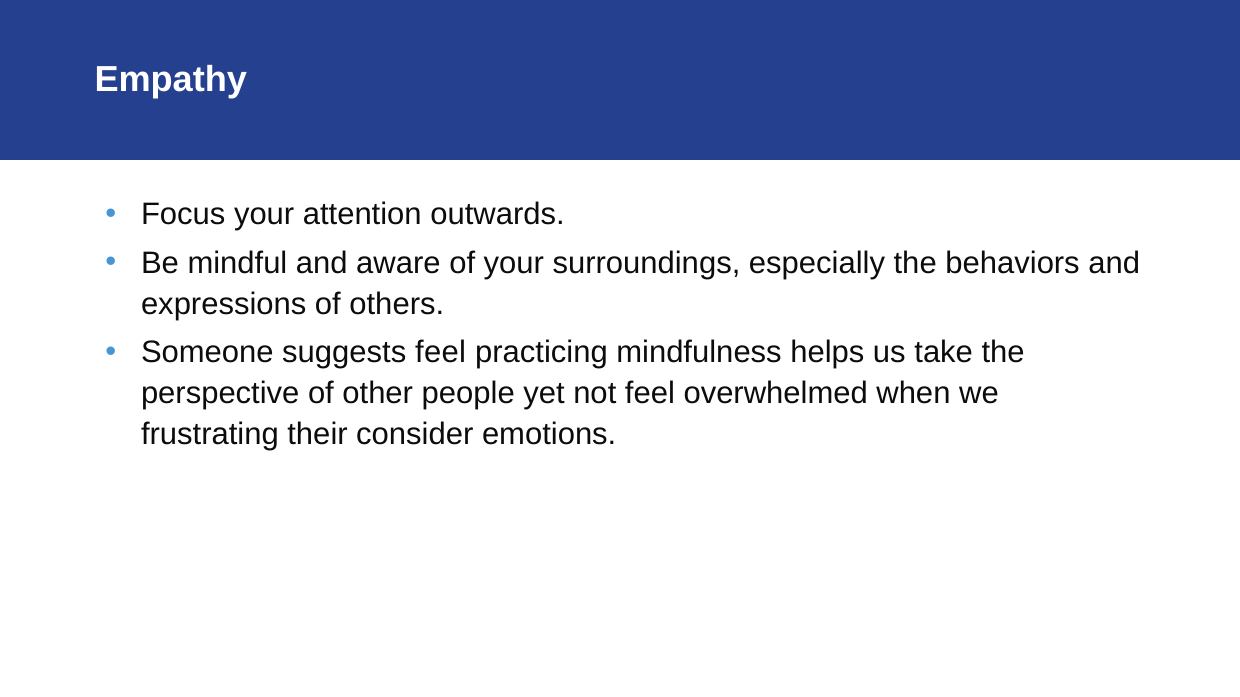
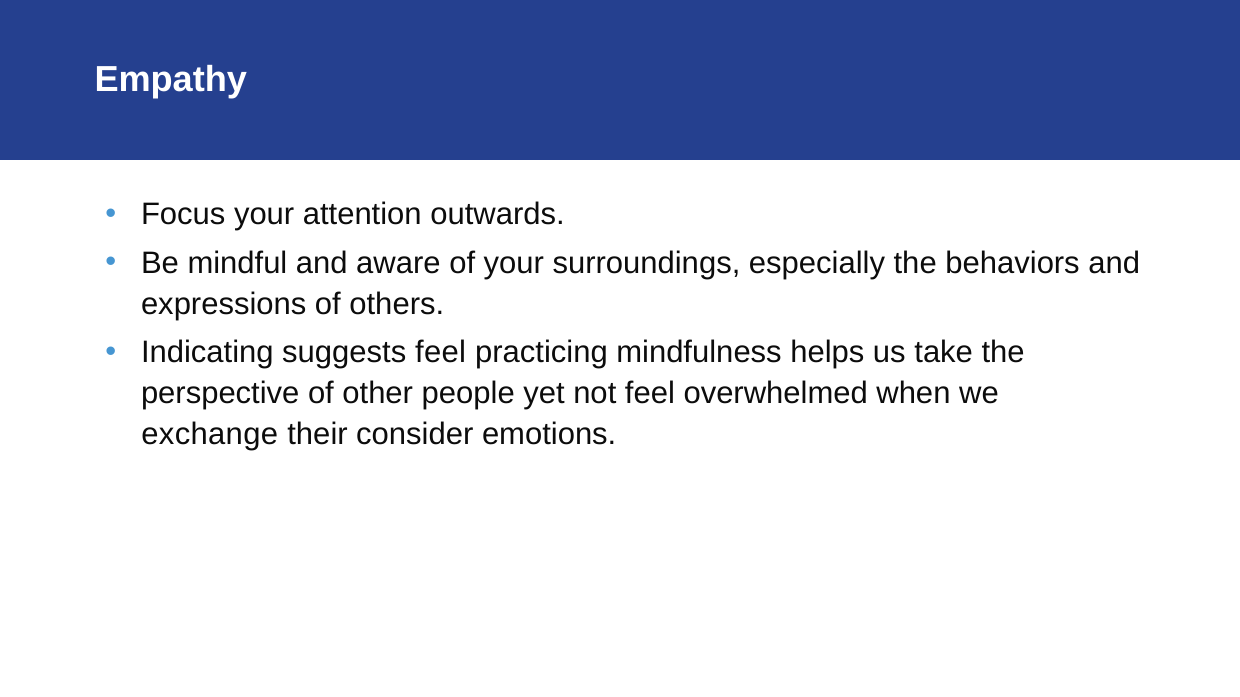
Someone: Someone -> Indicating (207, 353)
frustrating: frustrating -> exchange (210, 435)
